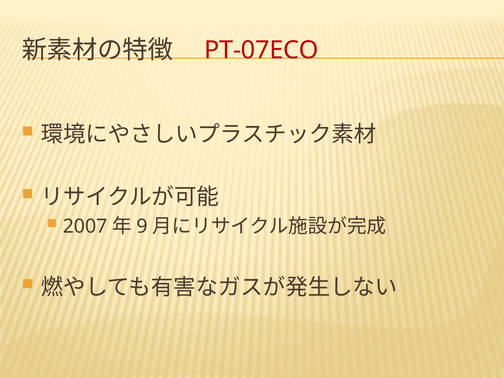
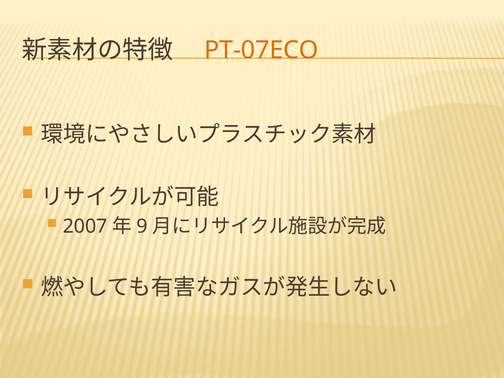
PT-07ECO colour: red -> orange (261, 50)
